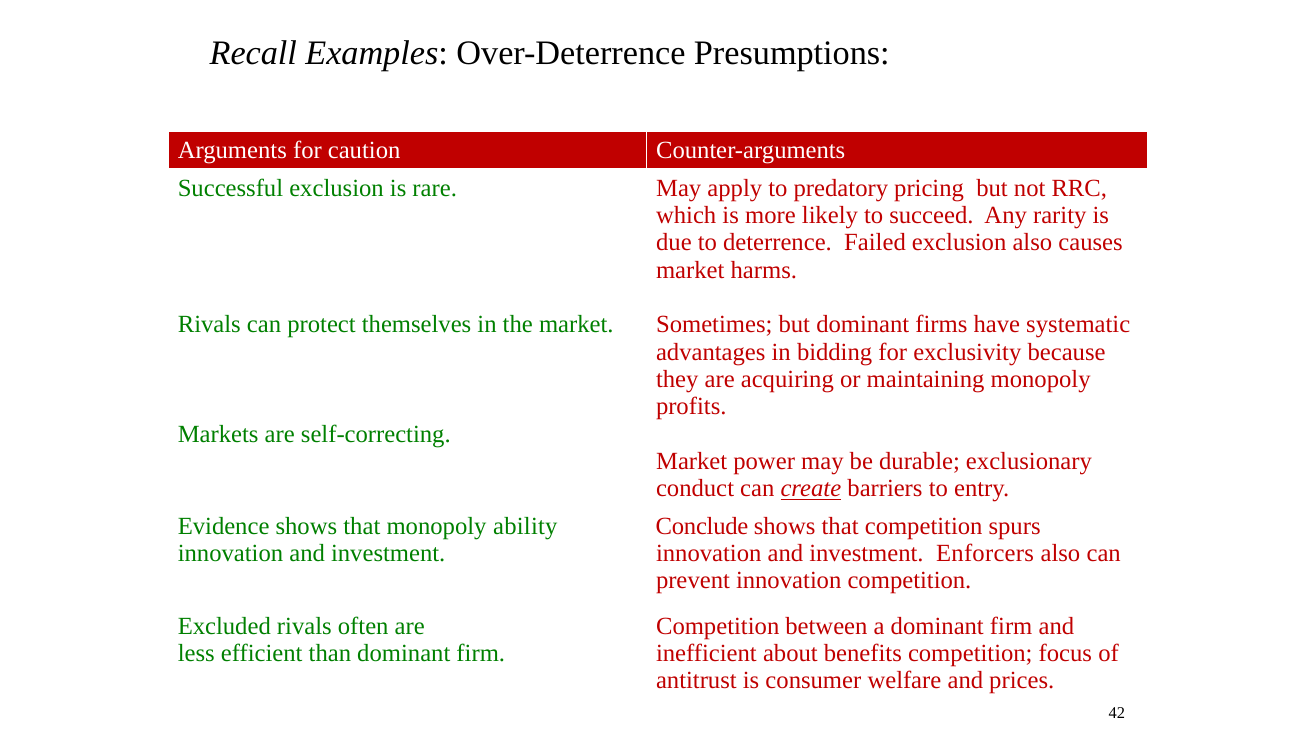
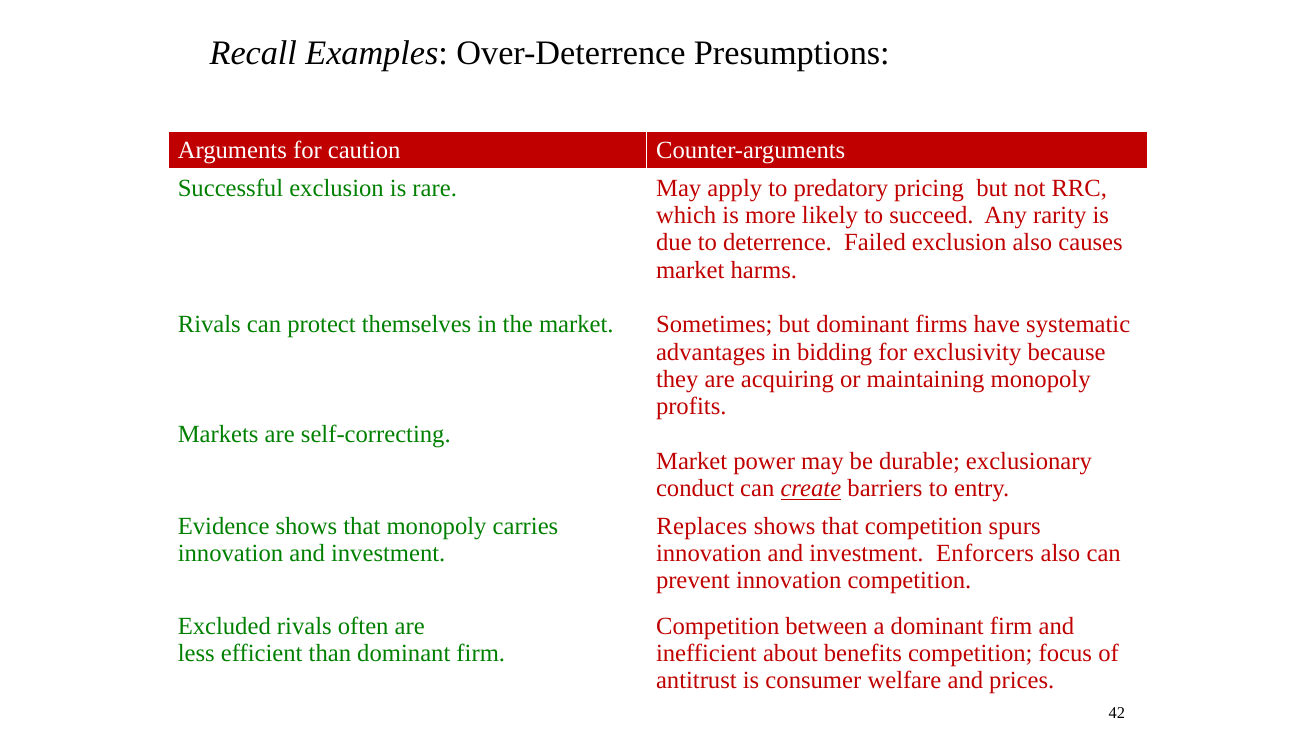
ability: ability -> carries (525, 525)
Conclude: Conclude -> Replaces (702, 525)
